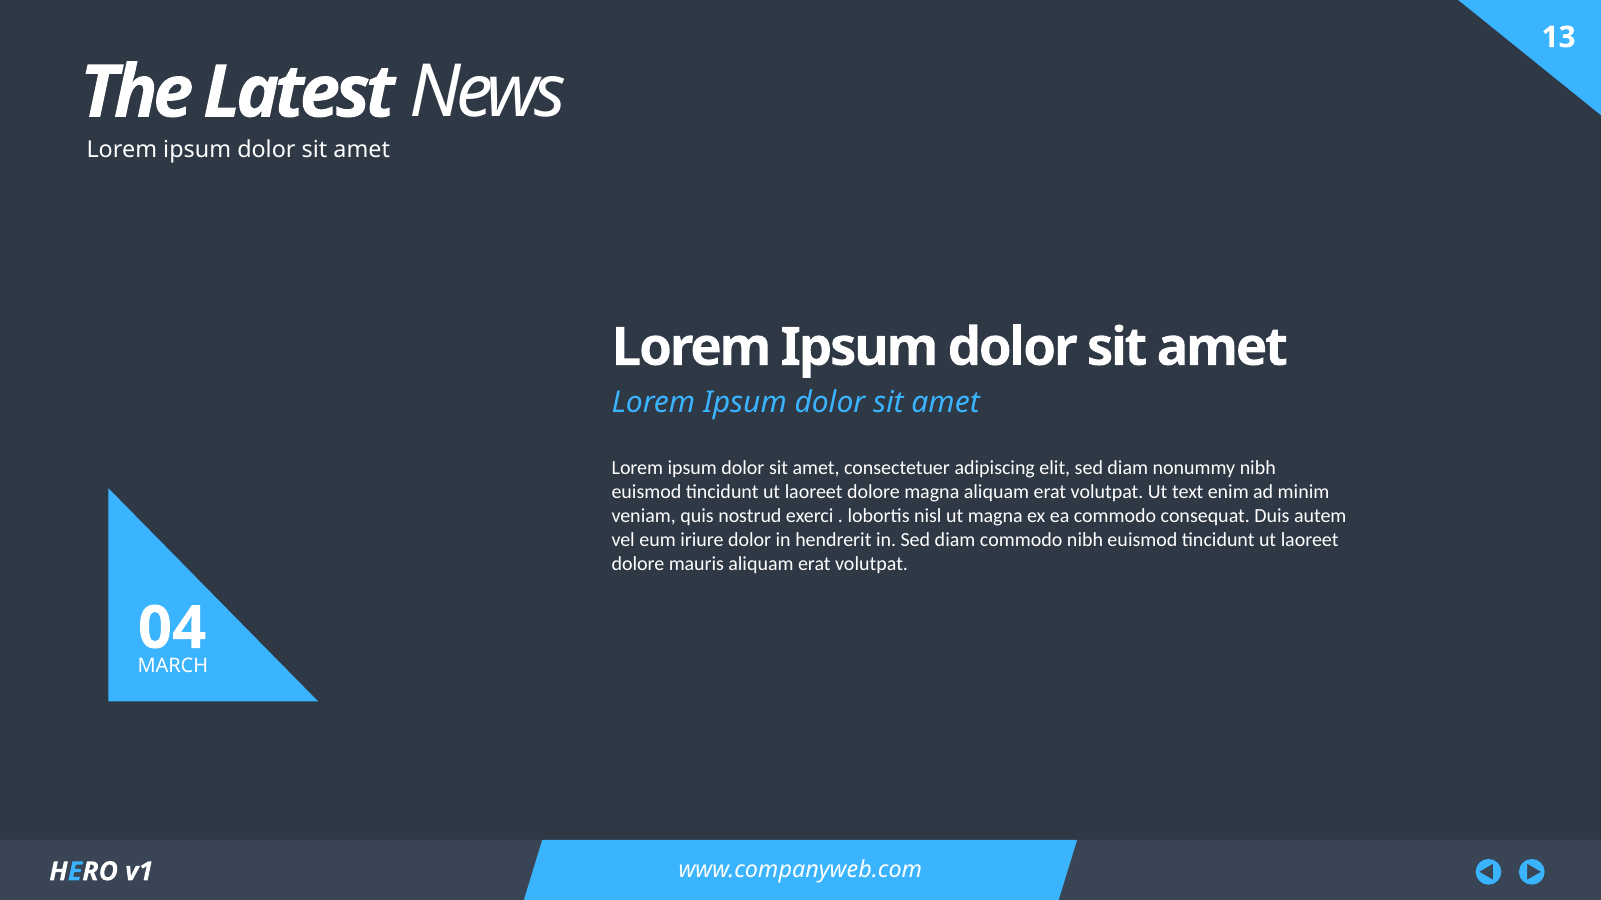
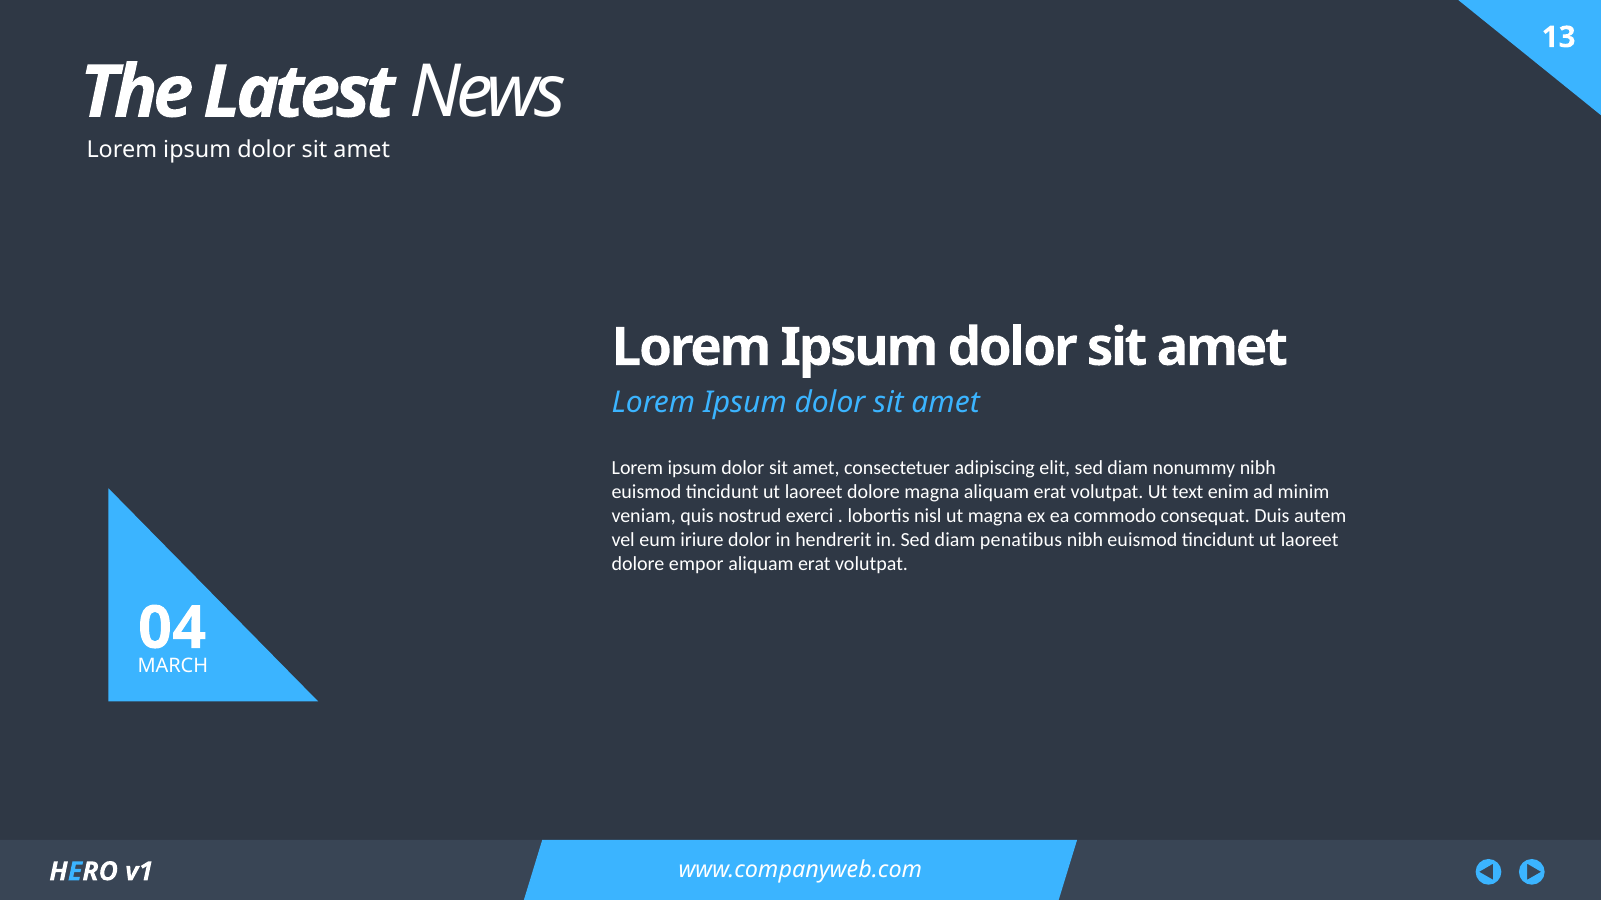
diam commodo: commodo -> penatibus (1021, 540)
mauris: mauris -> empor (696, 564)
